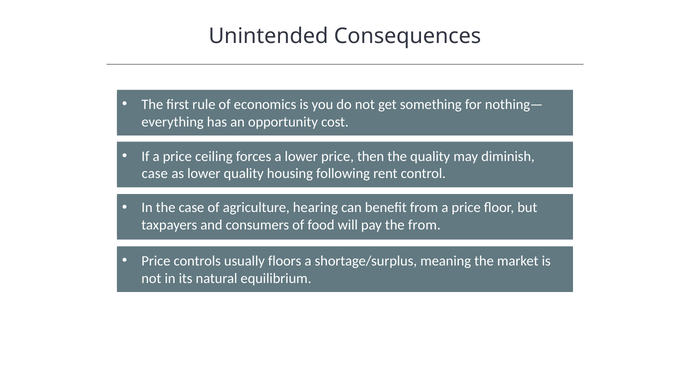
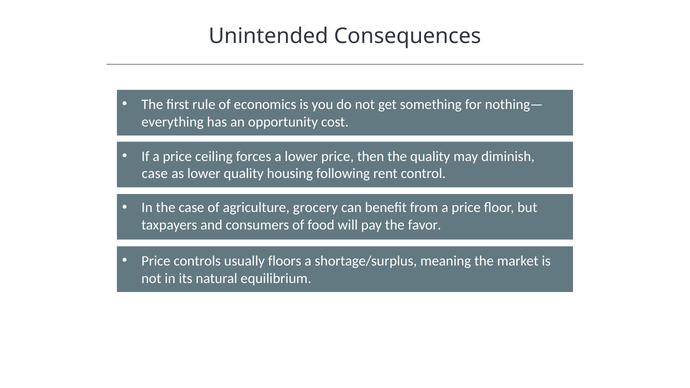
hearing: hearing -> grocery (315, 208)
the from: from -> favor (425, 225)
